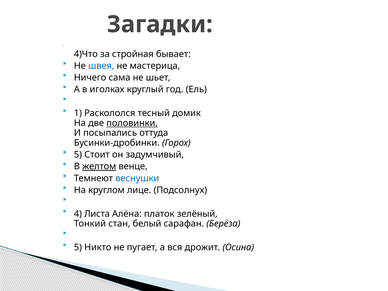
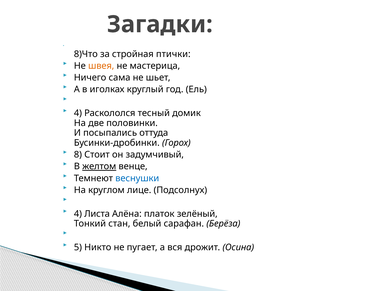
4)Что: 4)Что -> 8)Что (86, 54)
бывает: бывает -> птички (173, 54)
швея colour: blue -> orange (101, 66)
1: 1 -> 4 (78, 113)
половинки underline: present -> none (132, 123)
5: 5 -> 8 (78, 155)
